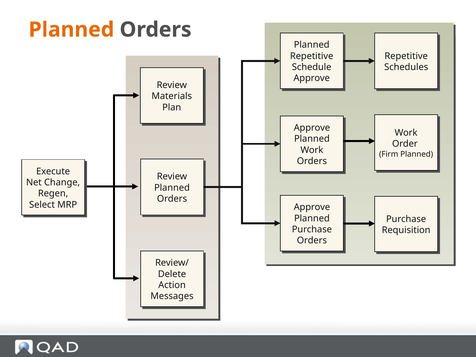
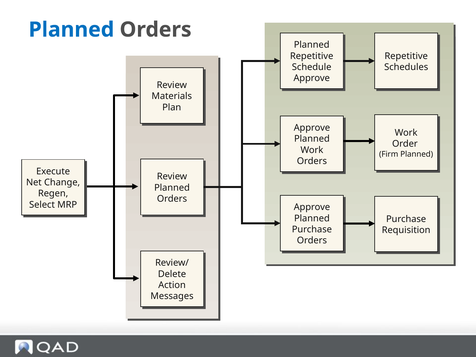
Planned colour: orange -> blue (71, 30)
